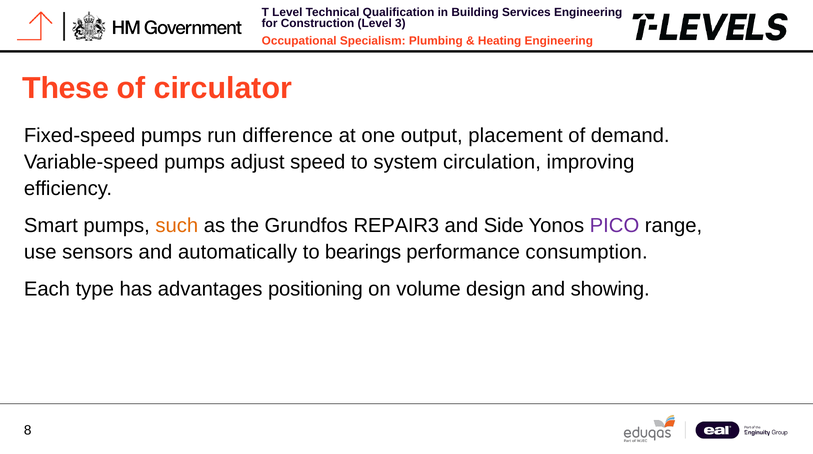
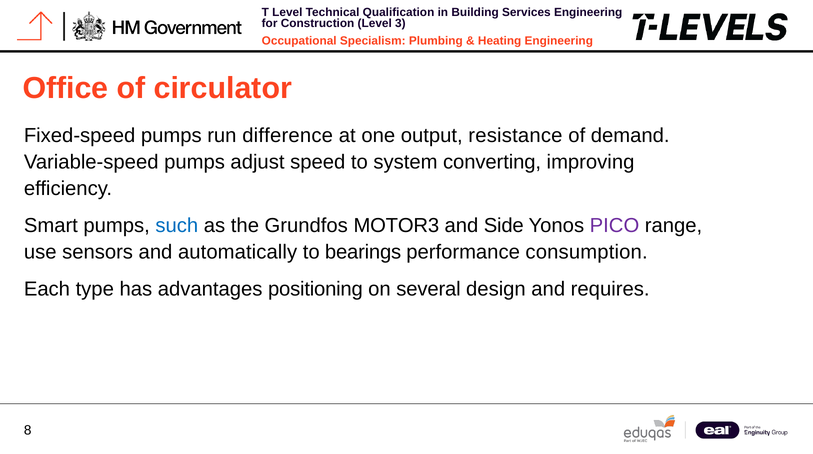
These: These -> Office (66, 88)
placement: placement -> resistance (515, 136)
circulation: circulation -> converting (492, 162)
such colour: orange -> blue (177, 226)
REPAIR3: REPAIR3 -> MOTOR3 (396, 226)
volume: volume -> several (429, 289)
showing: showing -> requires (610, 289)
